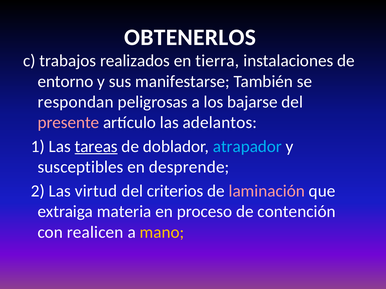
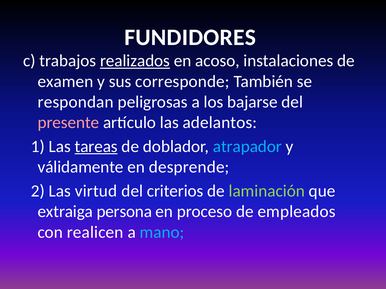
OBTENERLOS: OBTENERLOS -> FUNDIDORES (190, 37)
realizados underline: none -> present (135, 61)
tierra: tierra -> acoso (217, 61)
entorno: entorno -> examen (65, 81)
manifestarse: manifestarse -> corresponde (182, 81)
susceptibles: susceptibles -> válidamente (81, 167)
laminación colour: pink -> light green (267, 191)
materia: materia -> persona (124, 212)
contención: contención -> empleados (297, 212)
mano colour: yellow -> light blue (162, 233)
